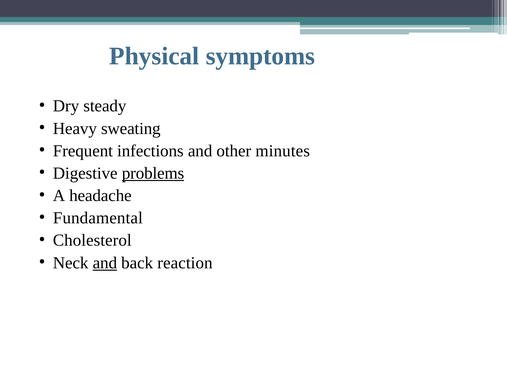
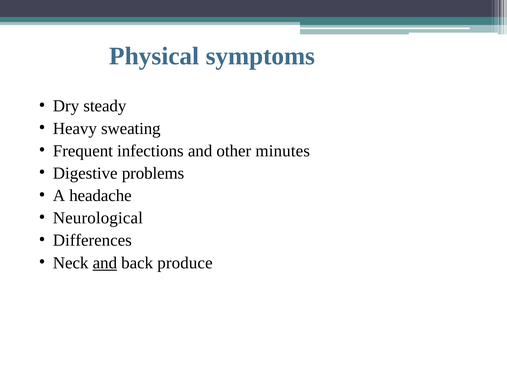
problems underline: present -> none (153, 173)
Fundamental: Fundamental -> Neurological (98, 218)
Cholesterol: Cholesterol -> Differences (92, 241)
reaction: reaction -> produce (185, 263)
